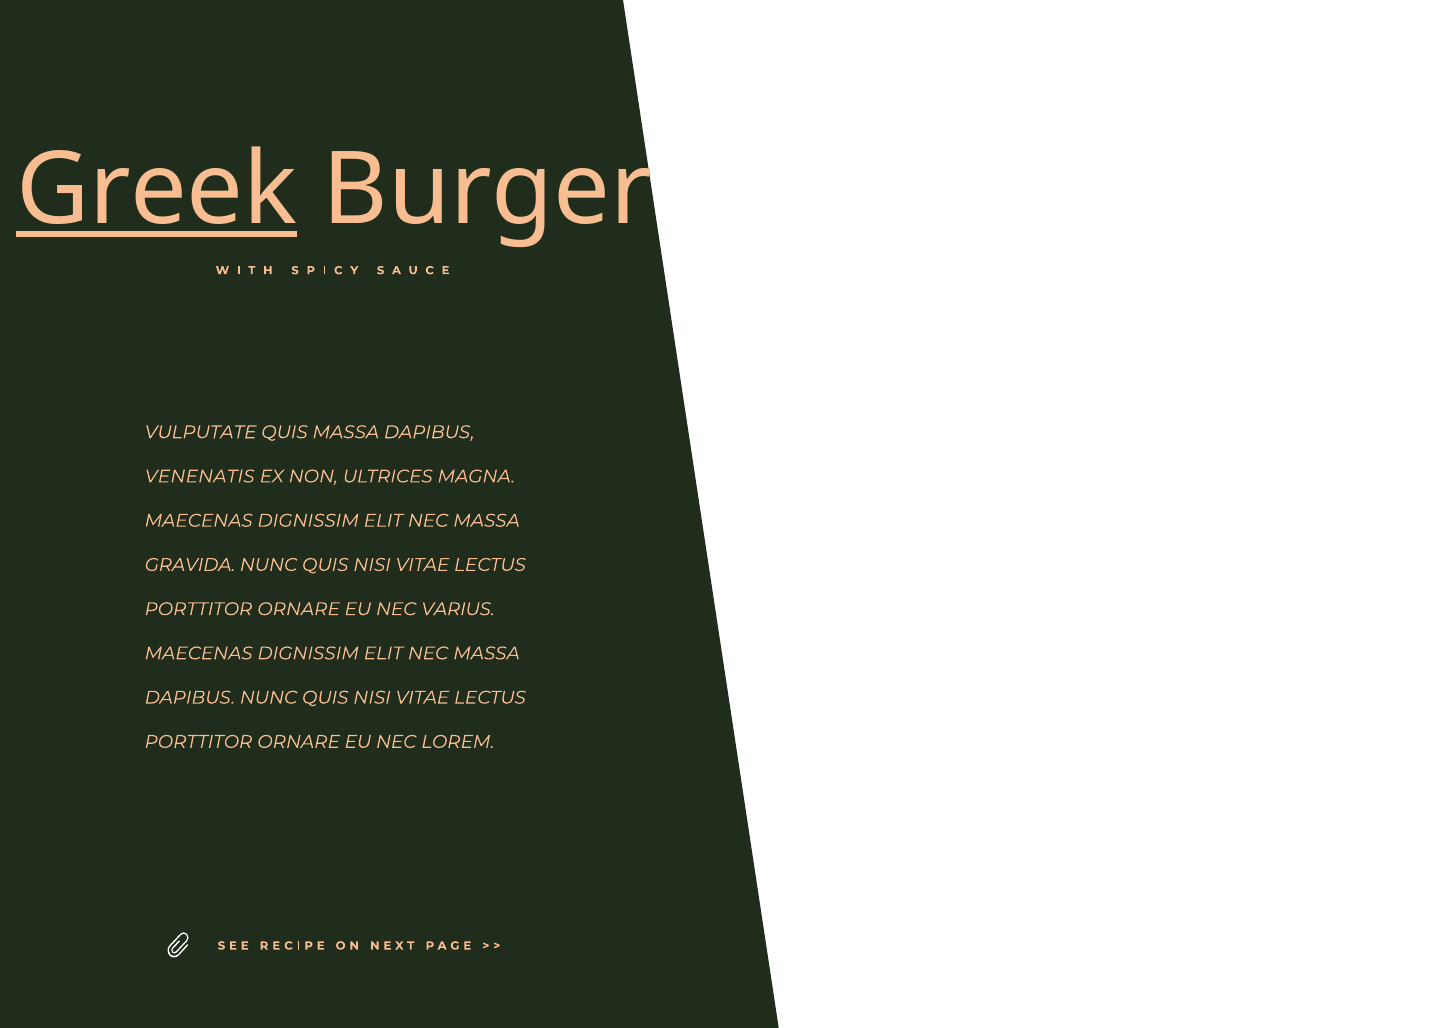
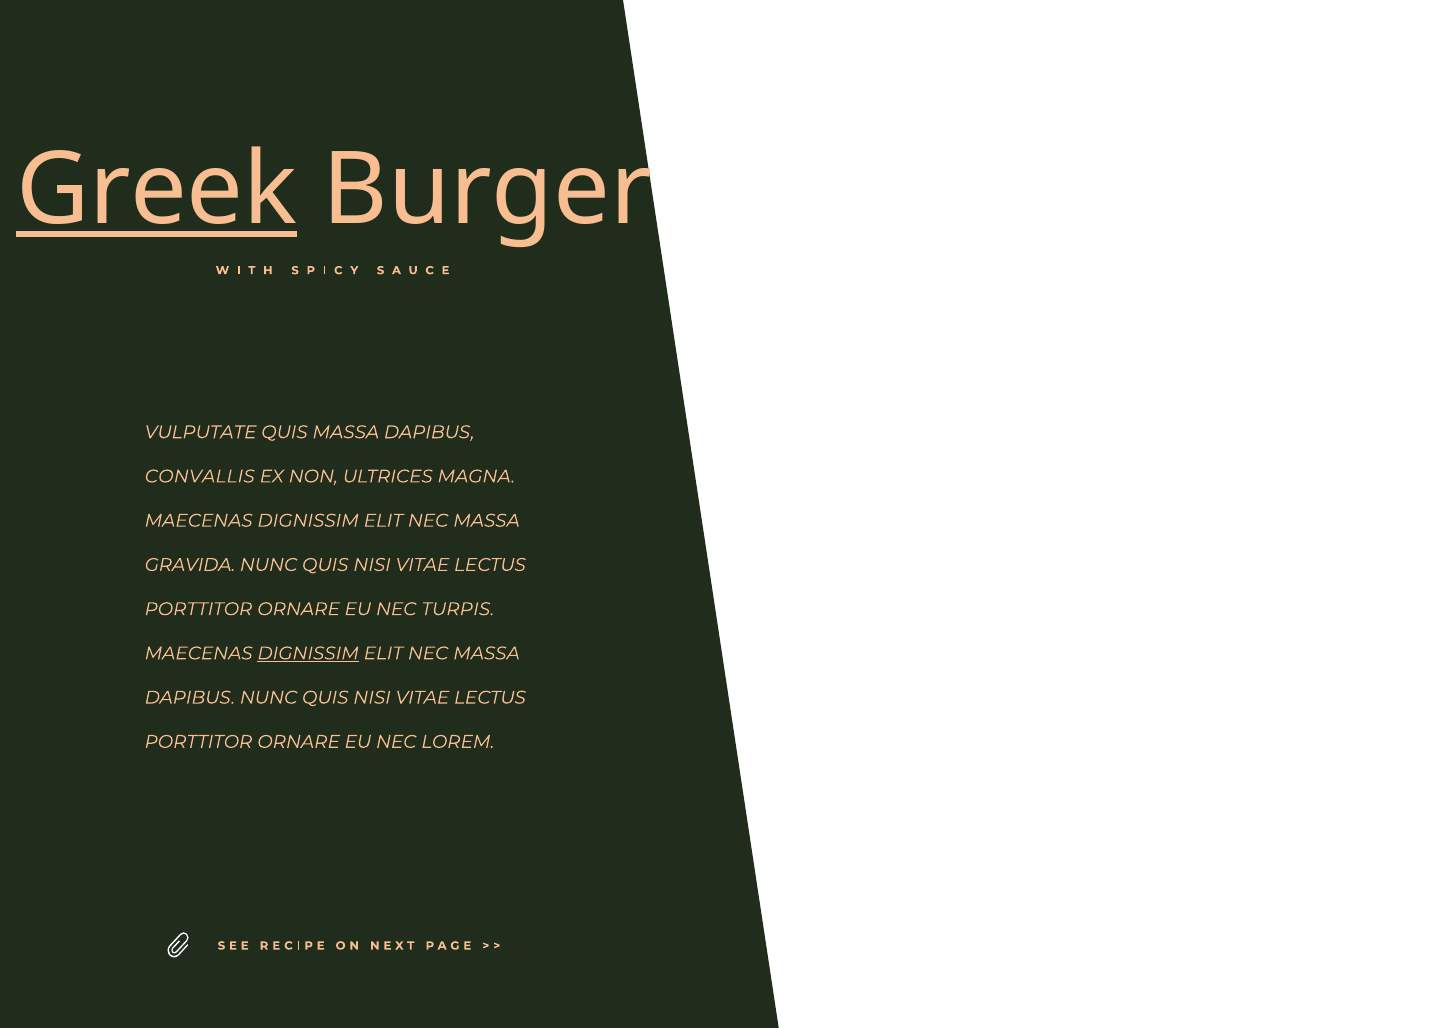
VENENATIS: VENENATIS -> CONVALLIS (200, 477)
VARIUS: VARIUS -> TURPIS (458, 610)
DIGNISSIM underline: none -> present (308, 654)
